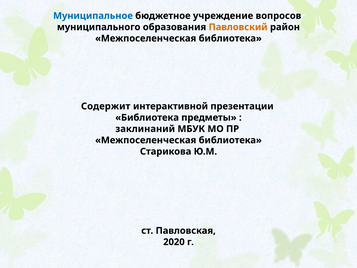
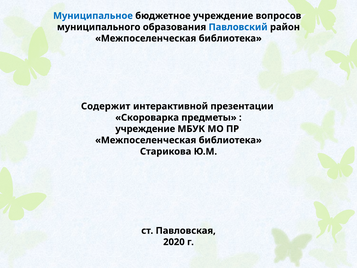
Павловский colour: orange -> blue (238, 27)
Библиотека: Библиотека -> Скороварка (147, 117)
заклинаний: заклинаний -> учреждение (145, 129)
